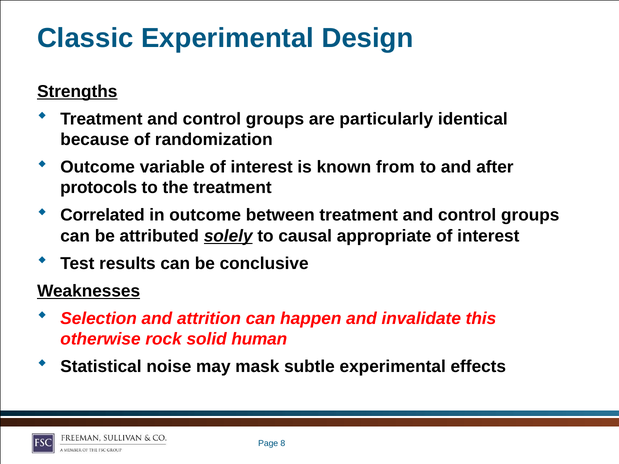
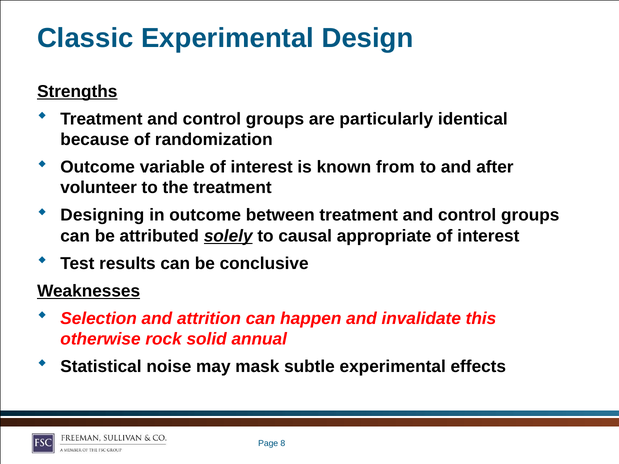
protocols: protocols -> volunteer (99, 188)
Correlated: Correlated -> Designing (102, 215)
human: human -> annual (259, 339)
